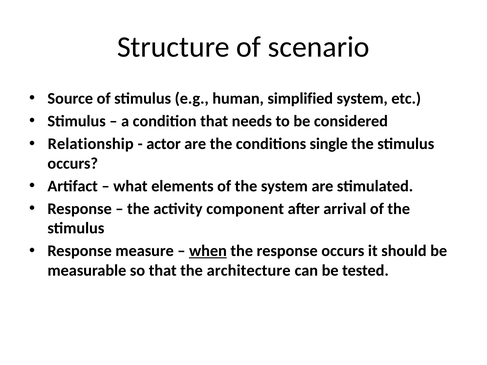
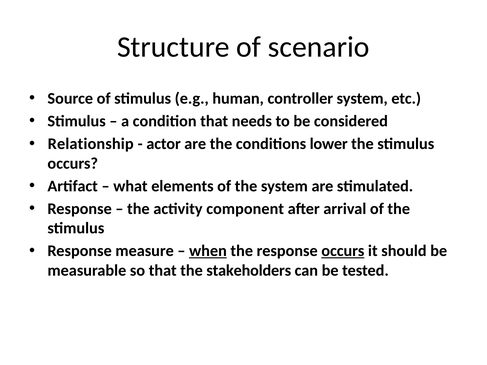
simplified: simplified -> controller (300, 99)
single: single -> lower (329, 144)
occurs underline: none -> present (343, 251)
architecture: architecture -> stakeholders (249, 271)
